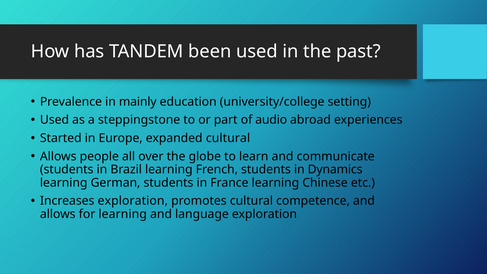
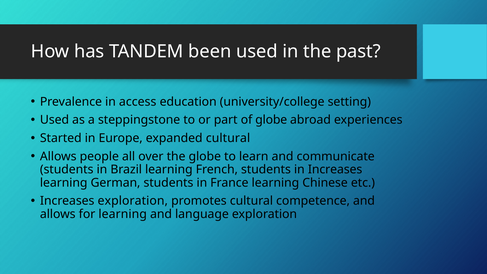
mainly: mainly -> access (138, 102)
of audio: audio -> globe (271, 120)
in Dynamics: Dynamics -> Increases (335, 169)
